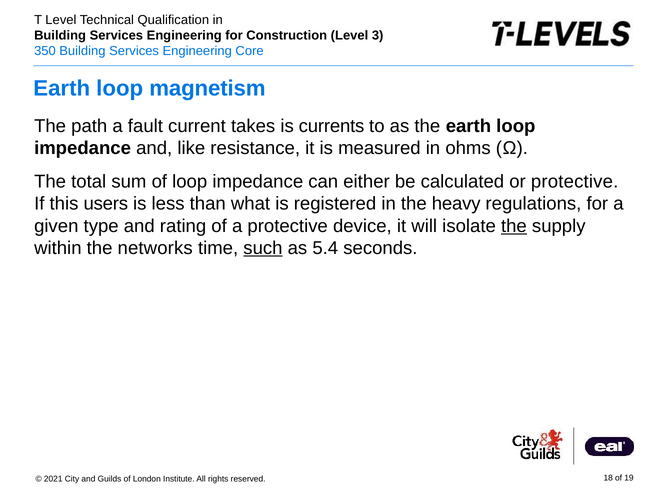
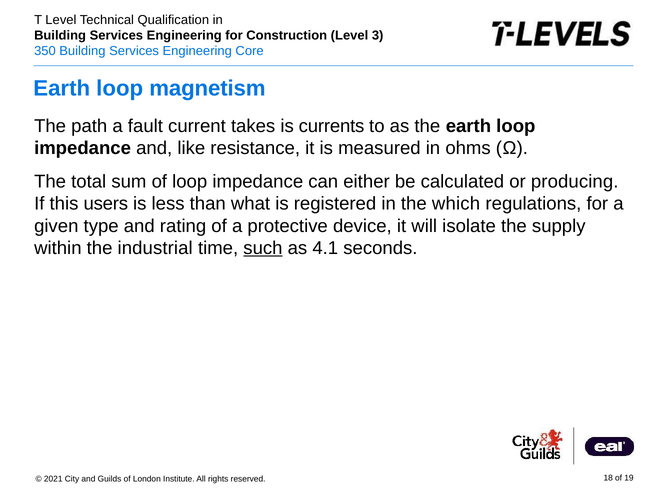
or protective: protective -> producing (575, 182)
heavy: heavy -> which (456, 204)
the underline: present -> none (514, 226)
networks: networks -> industrial (155, 248)
5.4: 5.4 -> 4.1 (325, 248)
